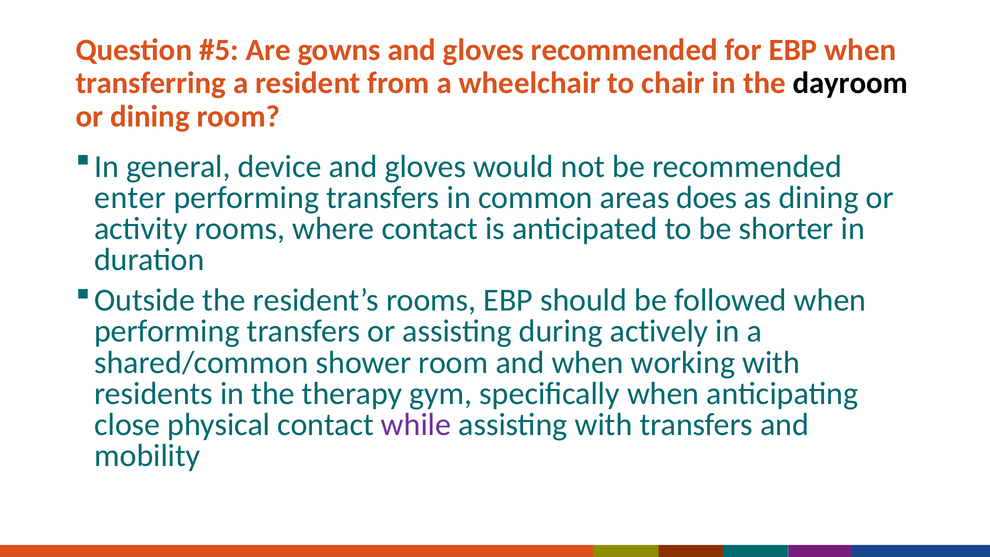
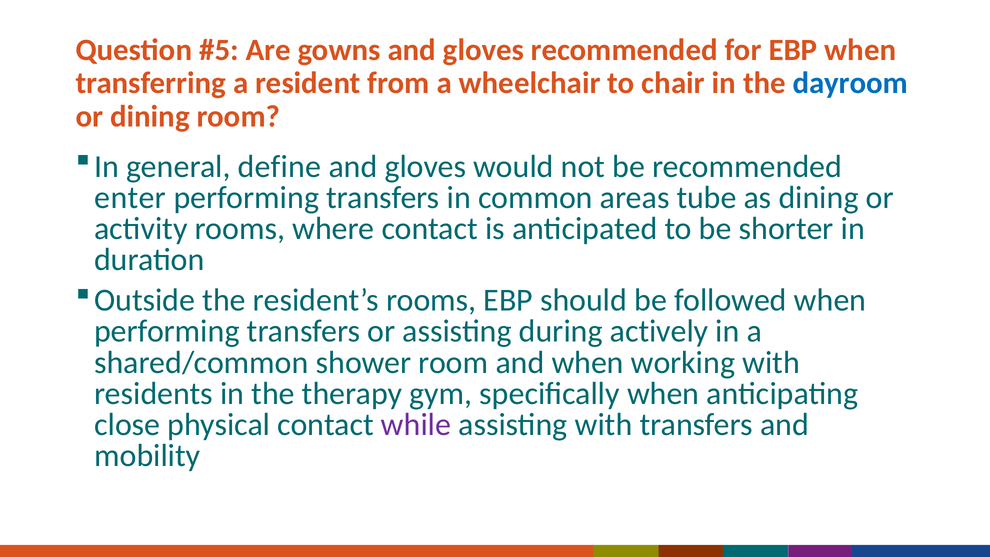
dayroom colour: black -> blue (850, 83)
device: device -> define (279, 167)
does: does -> tube (707, 198)
